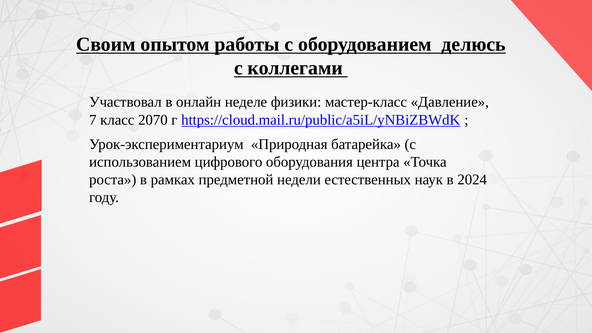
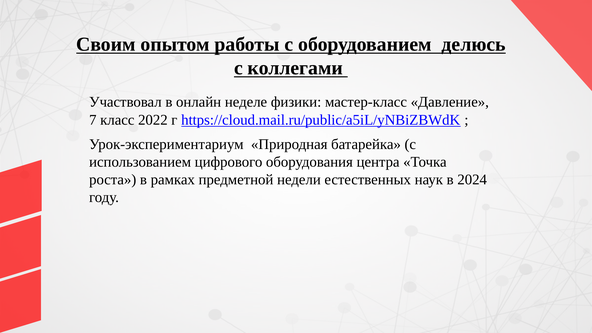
2070: 2070 -> 2022 (153, 120)
